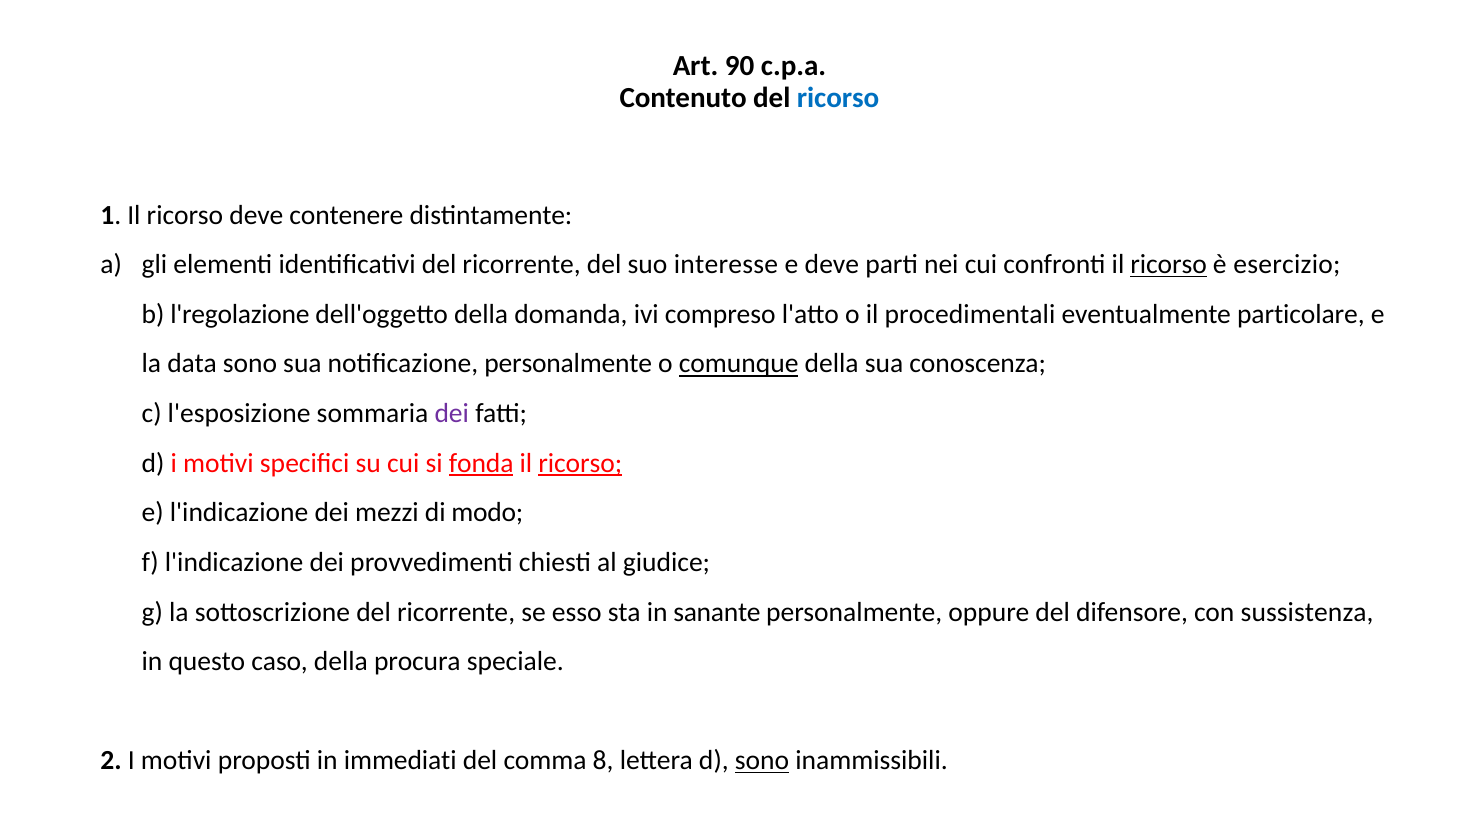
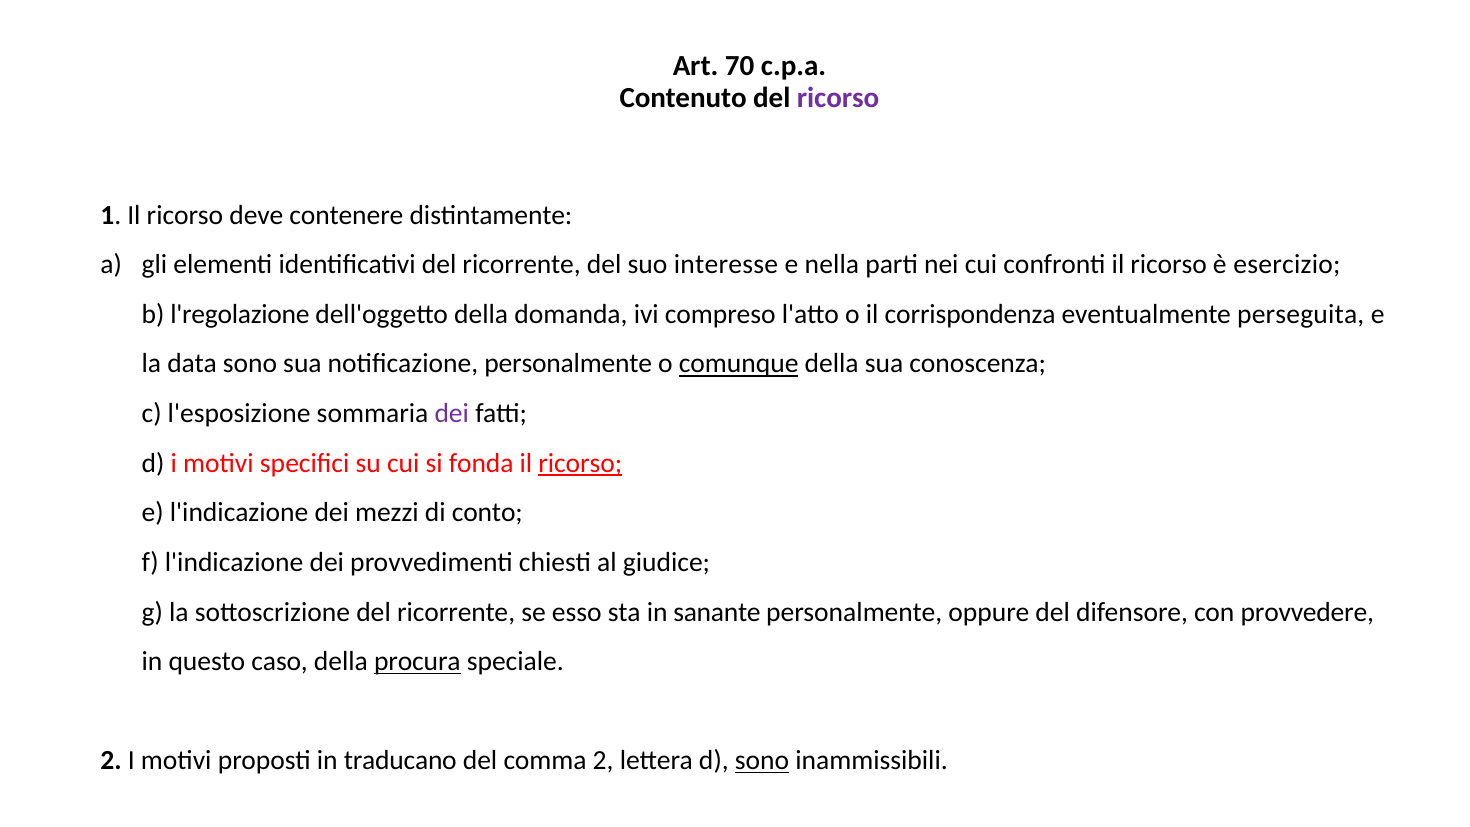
90: 90 -> 70 (740, 66)
ricorso colour: blue -> purple (838, 98)
e deve: deve -> nella (832, 265)
ricorso underline: present -> none (1169, 265)
procedimentali: procedimentali -> corrispondenza (970, 314)
particolare: particolare -> perseguita (1301, 314)
fonda underline: present -> none (481, 463)
modo: modo -> conto (487, 513)
sussistenza: sussistenza -> provvedere (1307, 612)
procura underline: none -> present (417, 661)
immediati: immediati -> traducano (400, 761)
comma 8: 8 -> 2 (603, 761)
